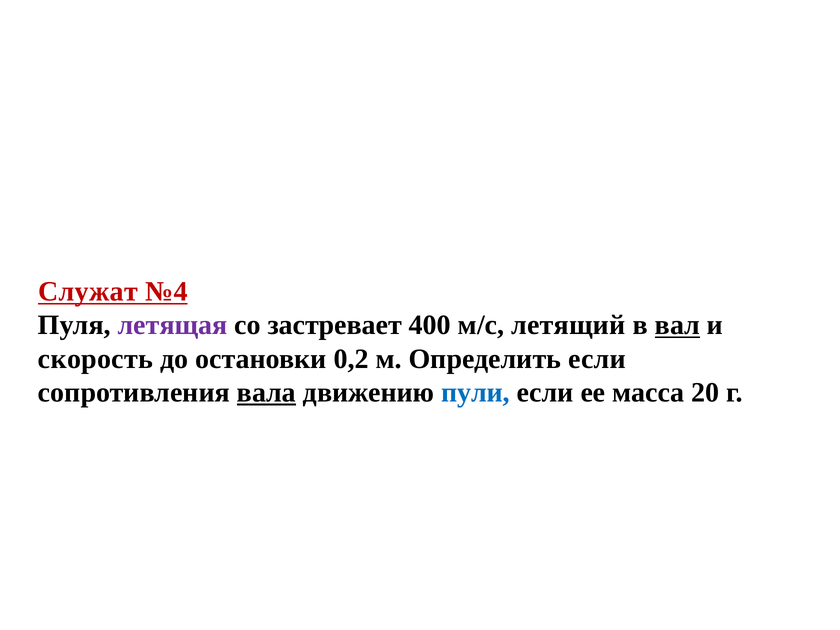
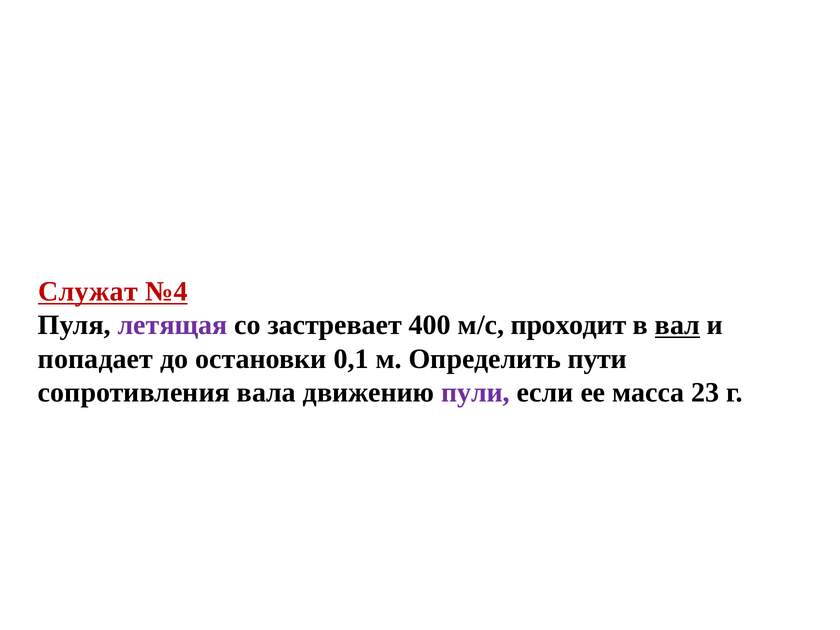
летящий: летящий -> проходит (569, 325)
скорость: скорость -> попадает (95, 359)
0,2: 0,2 -> 0,1 (351, 359)
Определить если: если -> пути (597, 359)
вала underline: present -> none (266, 392)
пули colour: blue -> purple (475, 392)
20: 20 -> 23 (705, 392)
